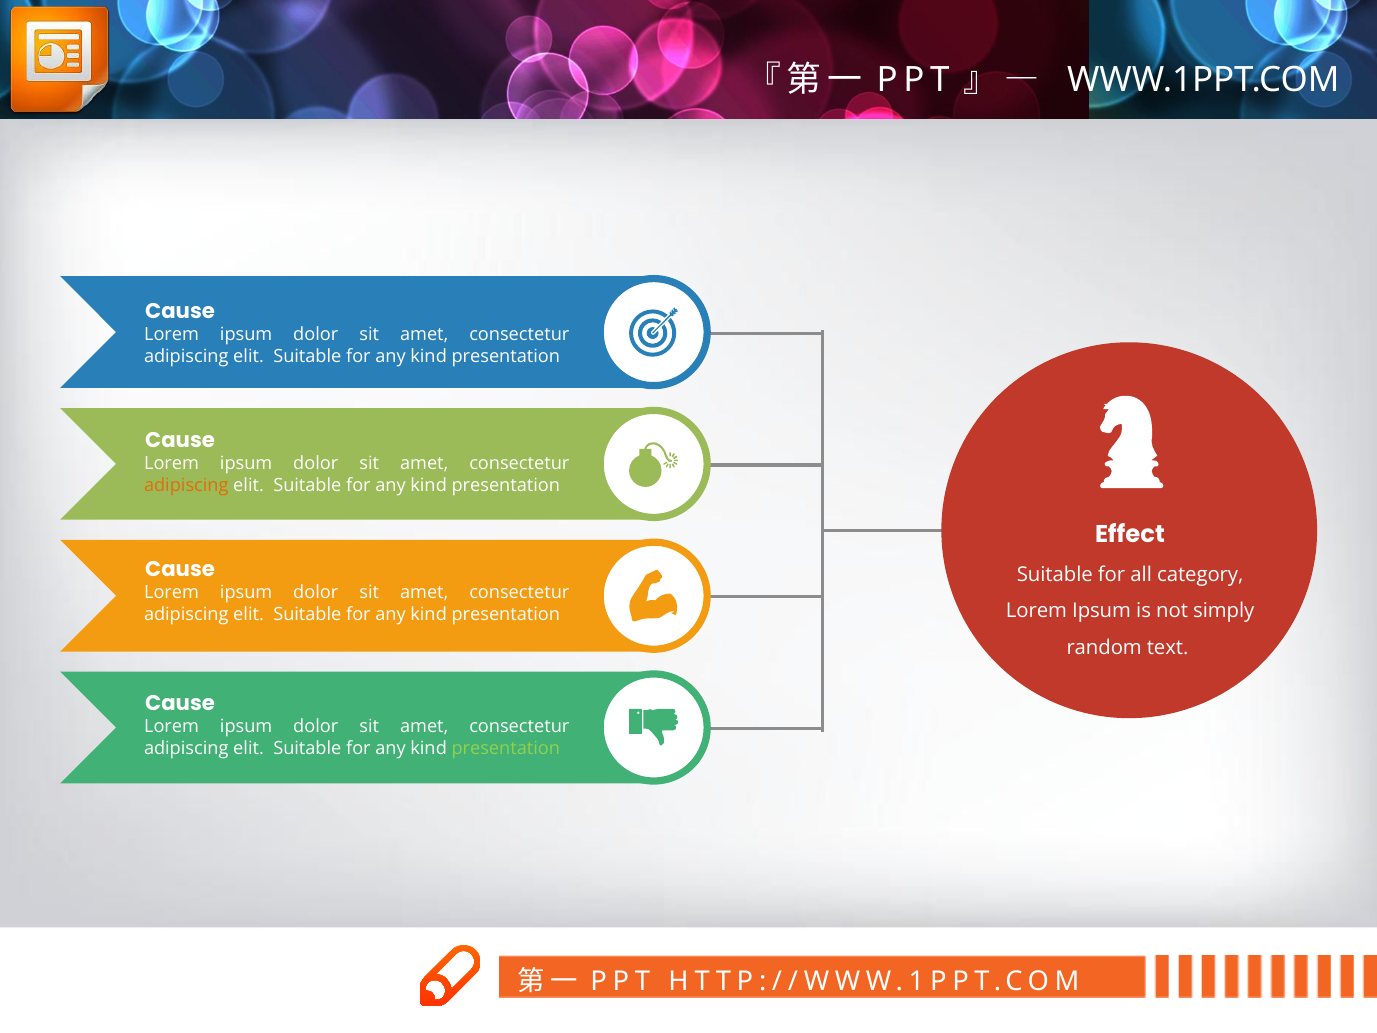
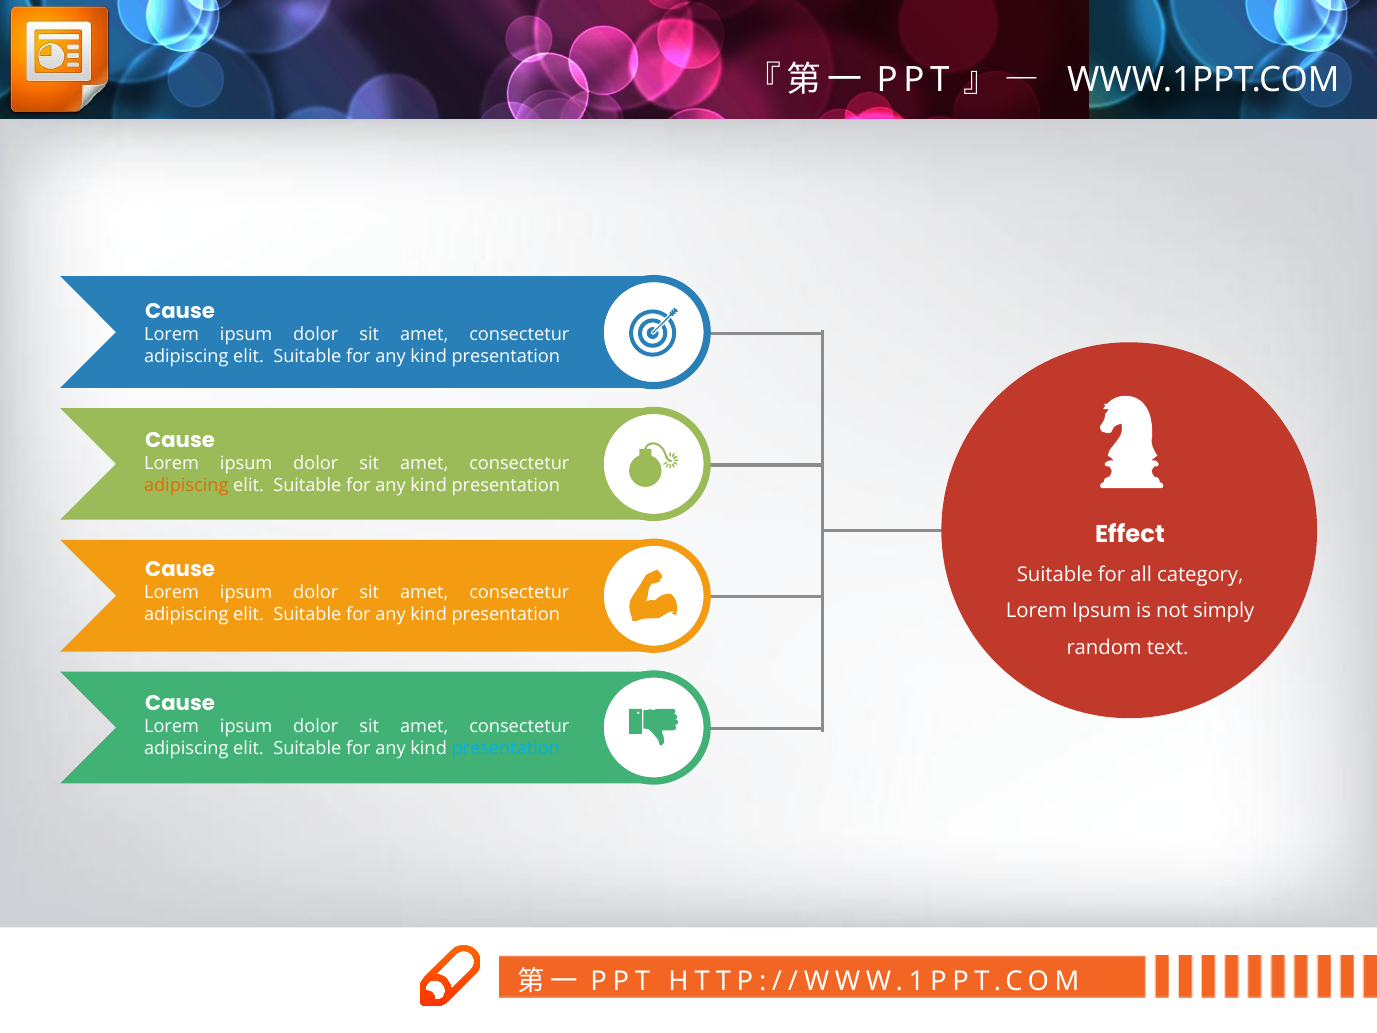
presentation colour: light green -> light blue (506, 748)
